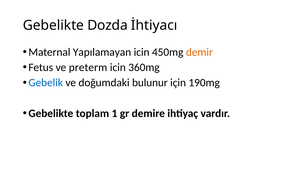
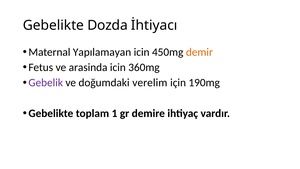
preterm: preterm -> arasinda (88, 67)
Gebelik colour: blue -> purple (46, 83)
bulunur: bulunur -> verelim (150, 83)
